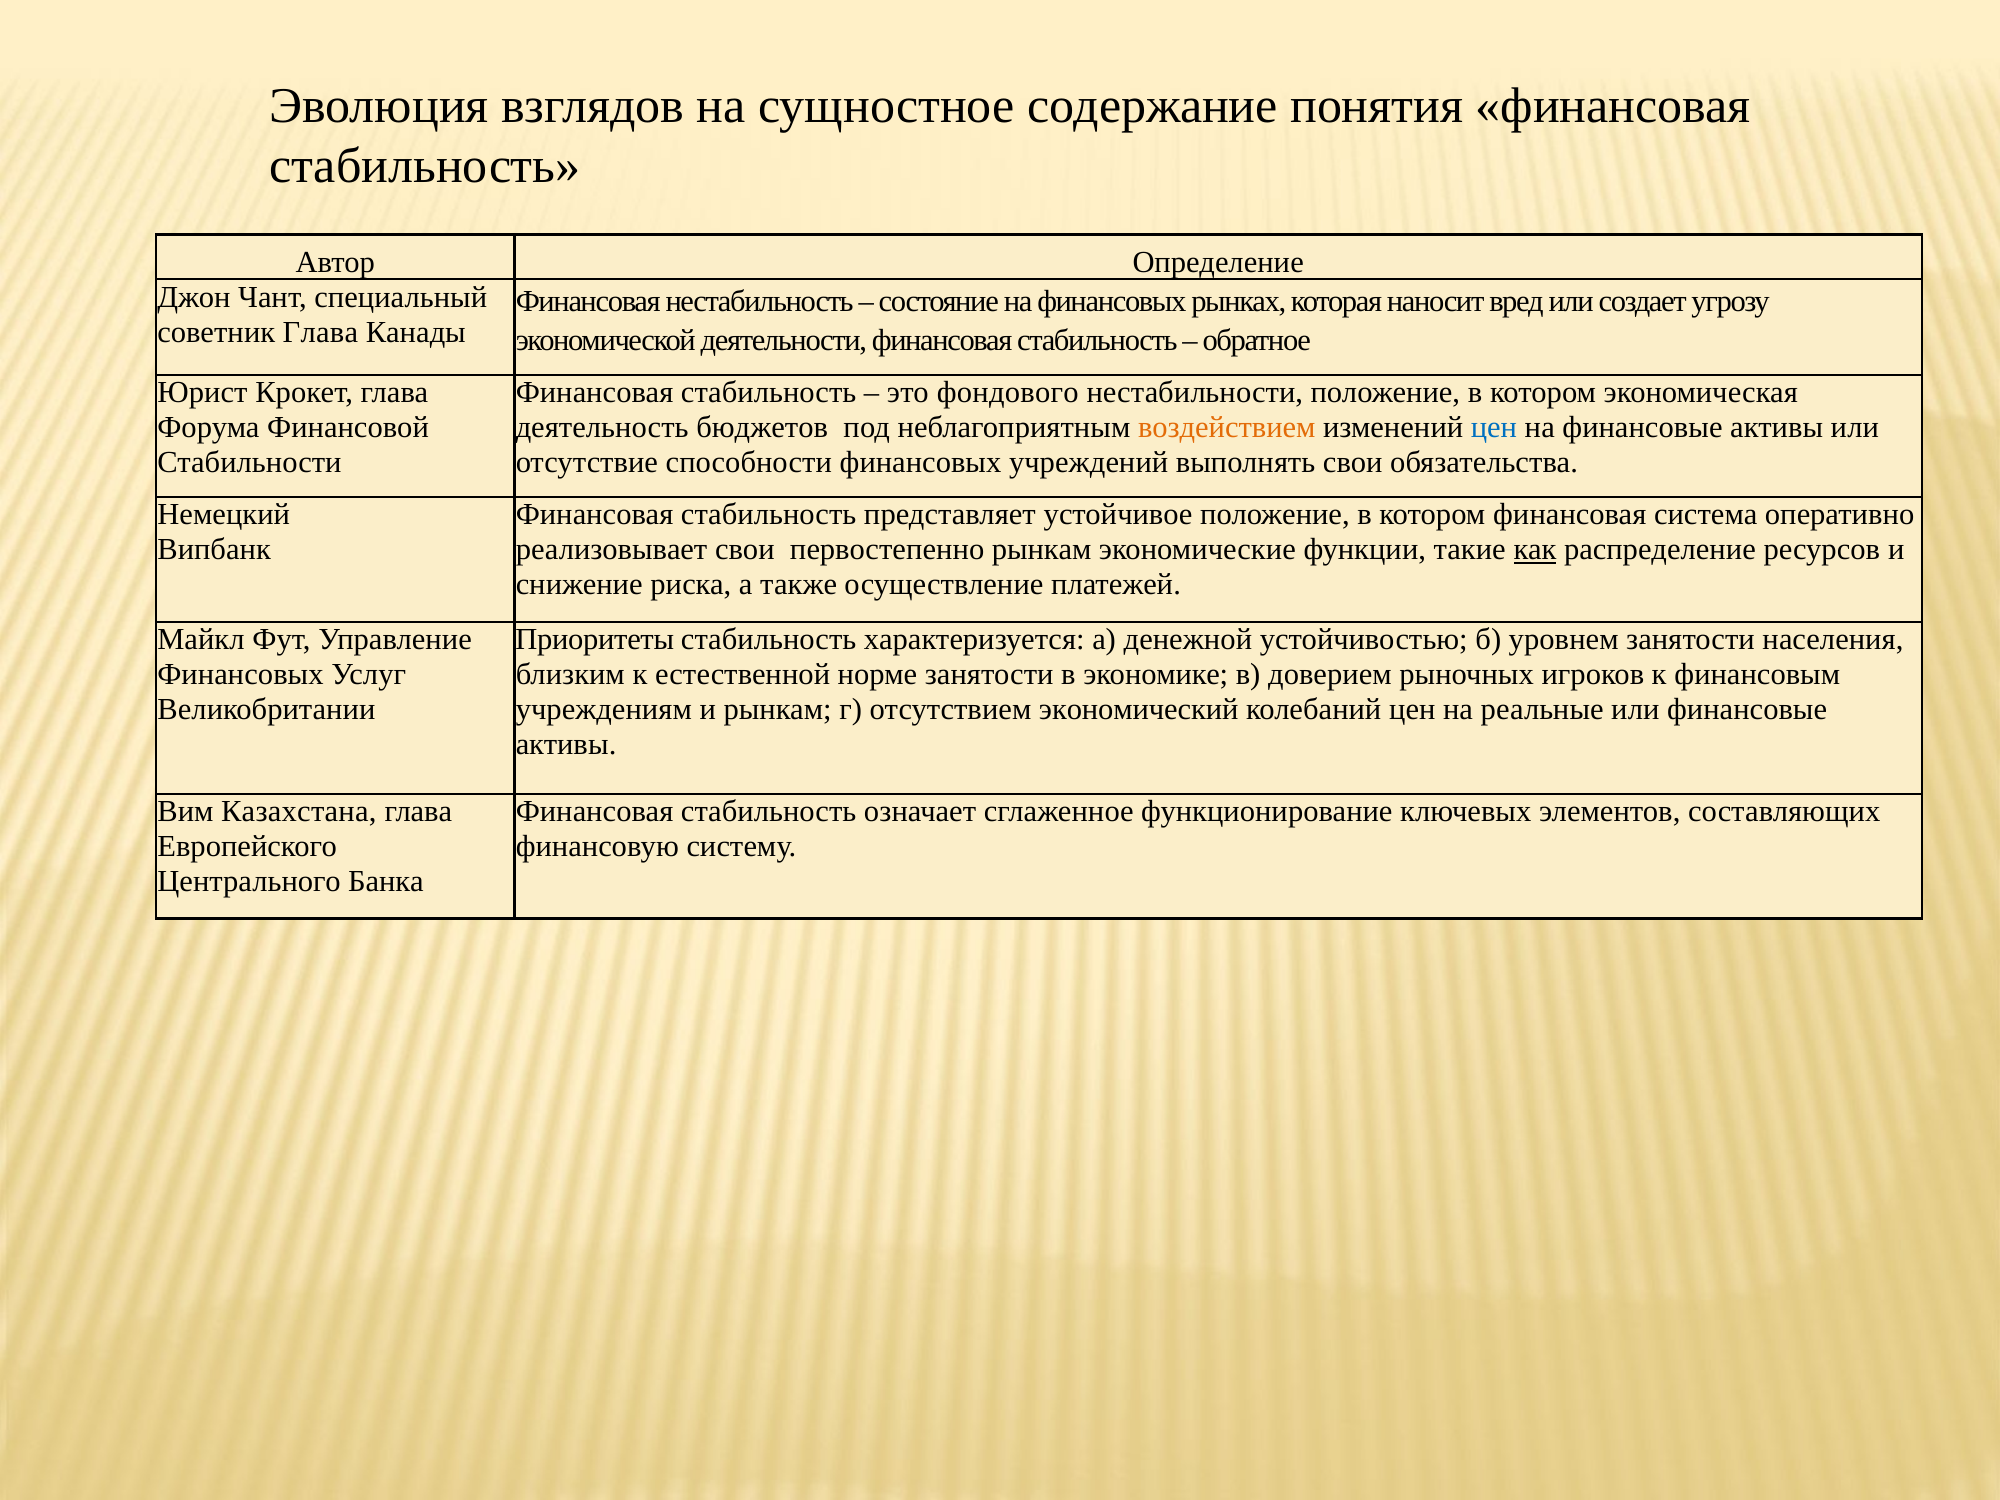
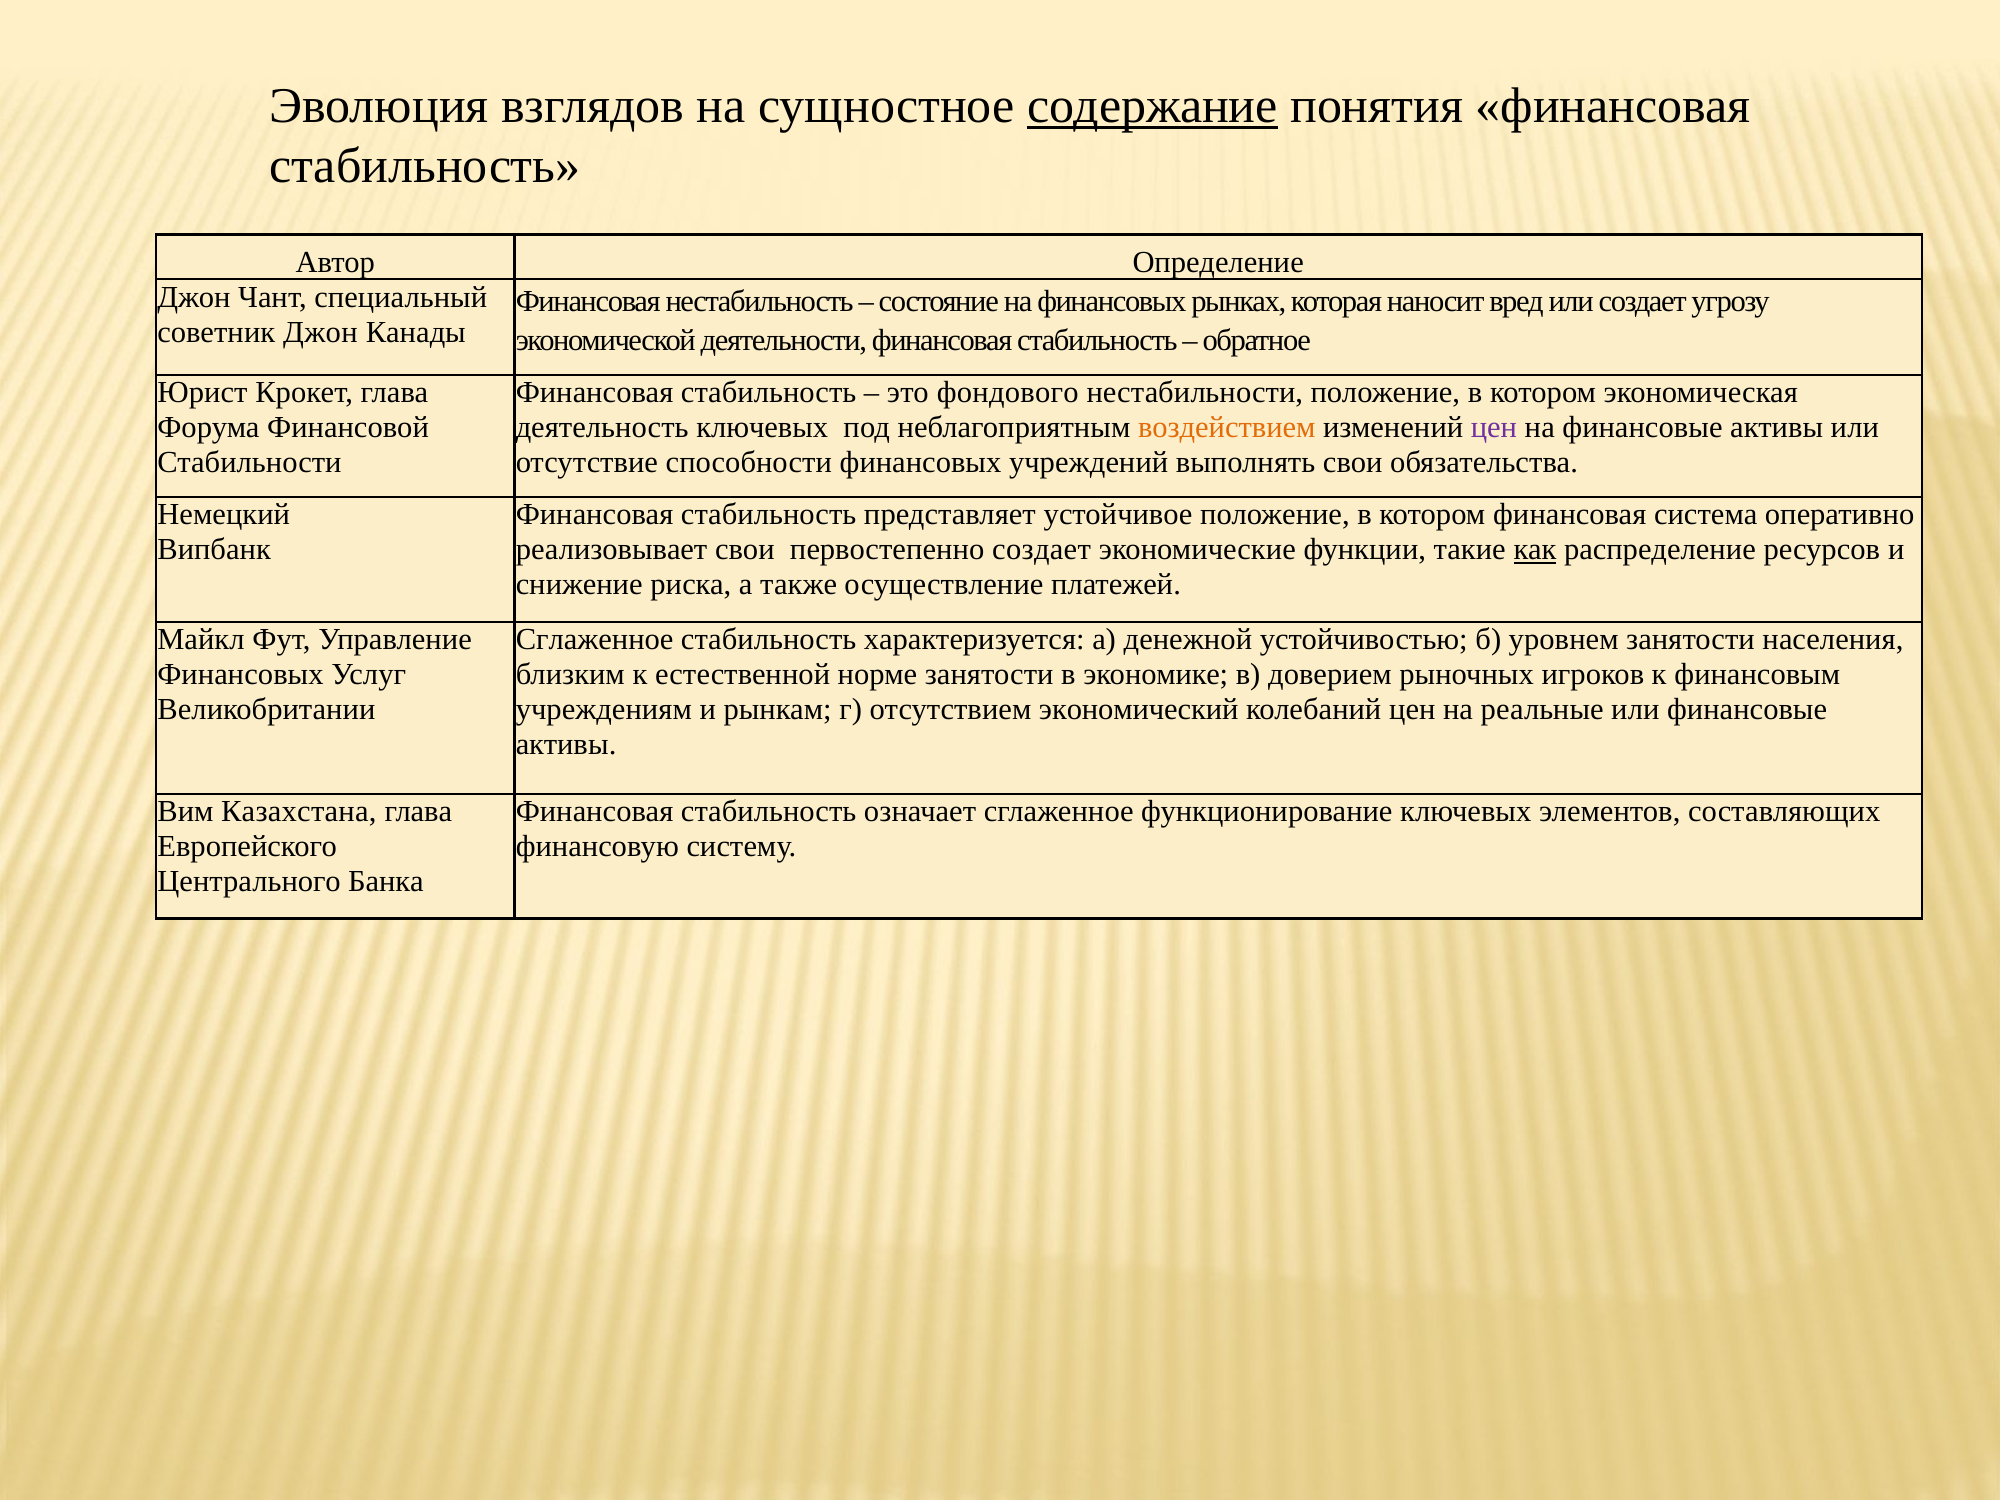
содержание underline: none -> present (1152, 106)
советник Глава: Глава -> Джон (320, 332)
деятельность бюджетов: бюджетов -> ключевых (762, 428)
цен colour: blue -> purple (1494, 428)
первостепенно рынкам: рынкам -> создает (1042, 550)
Приоритеты: Приоритеты -> Сглаженное (595, 640)
